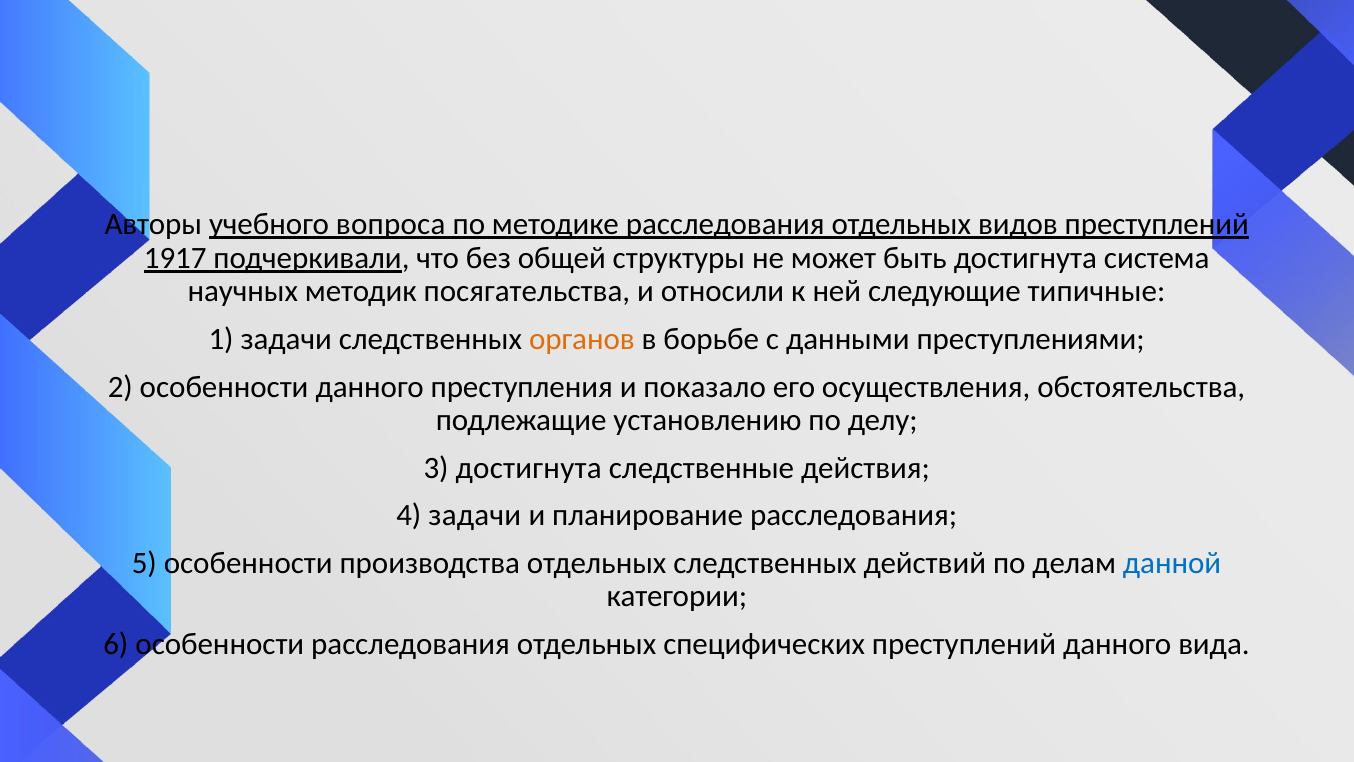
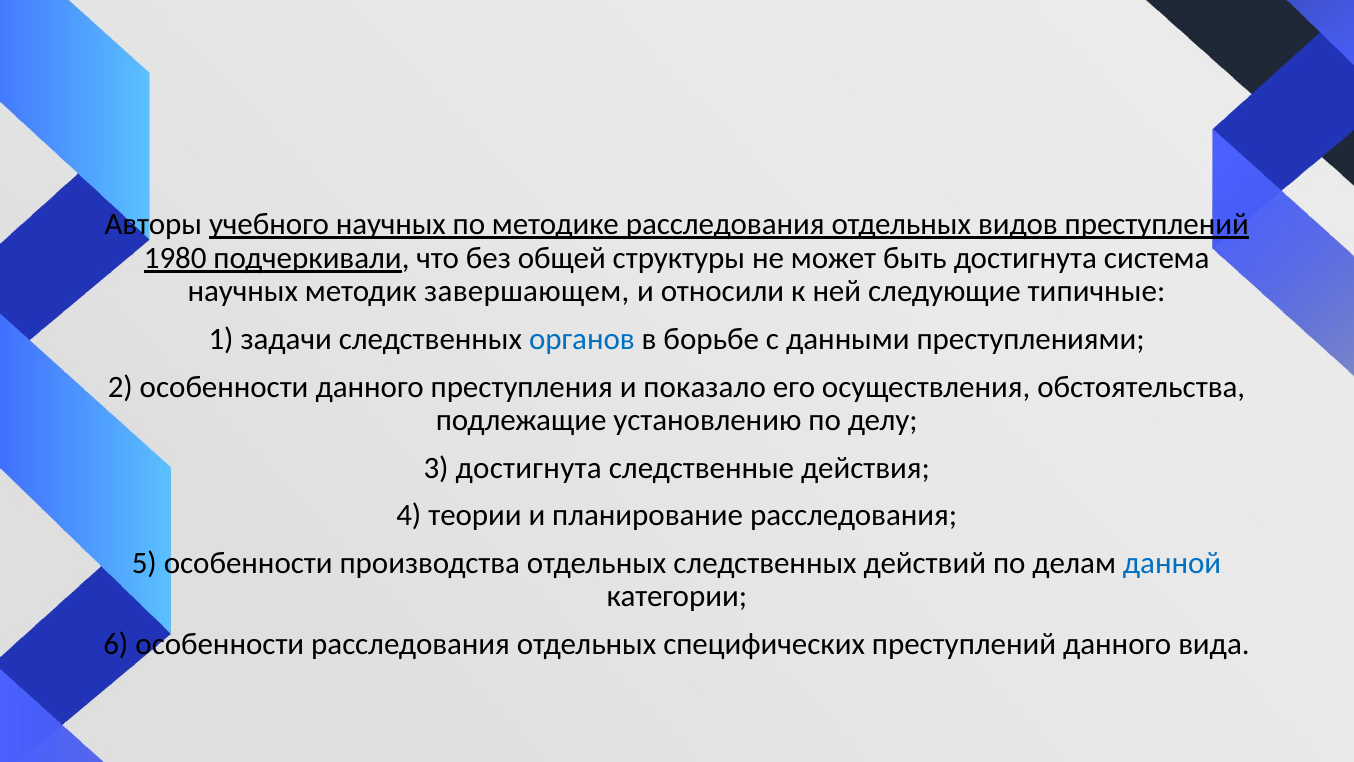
учебного вопроса: вопроса -> научных (391, 224)
1917: 1917 -> 1980 (175, 258)
посягательства: посягательства -> завершающем (527, 291)
органов colour: orange -> blue (582, 339)
4 задачи: задачи -> теории (475, 515)
